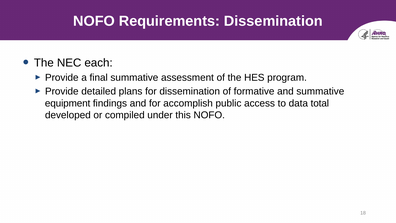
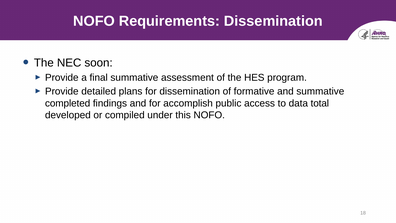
each: each -> soon (99, 63)
equipment: equipment -> completed (68, 103)
